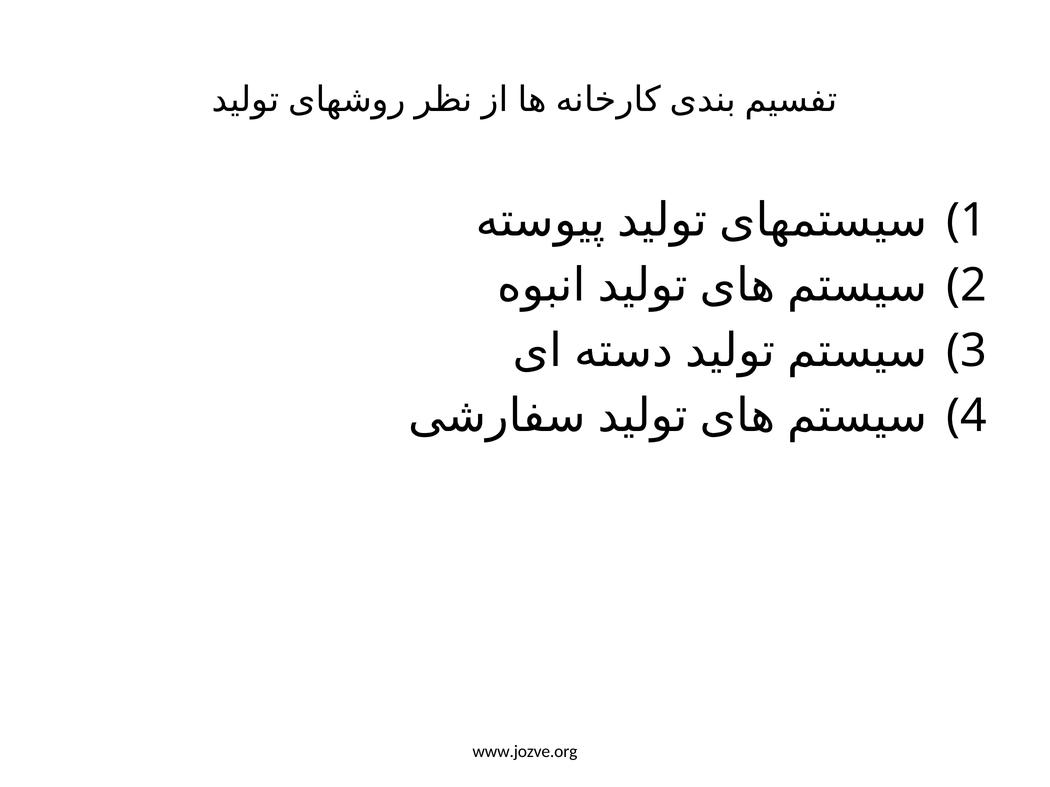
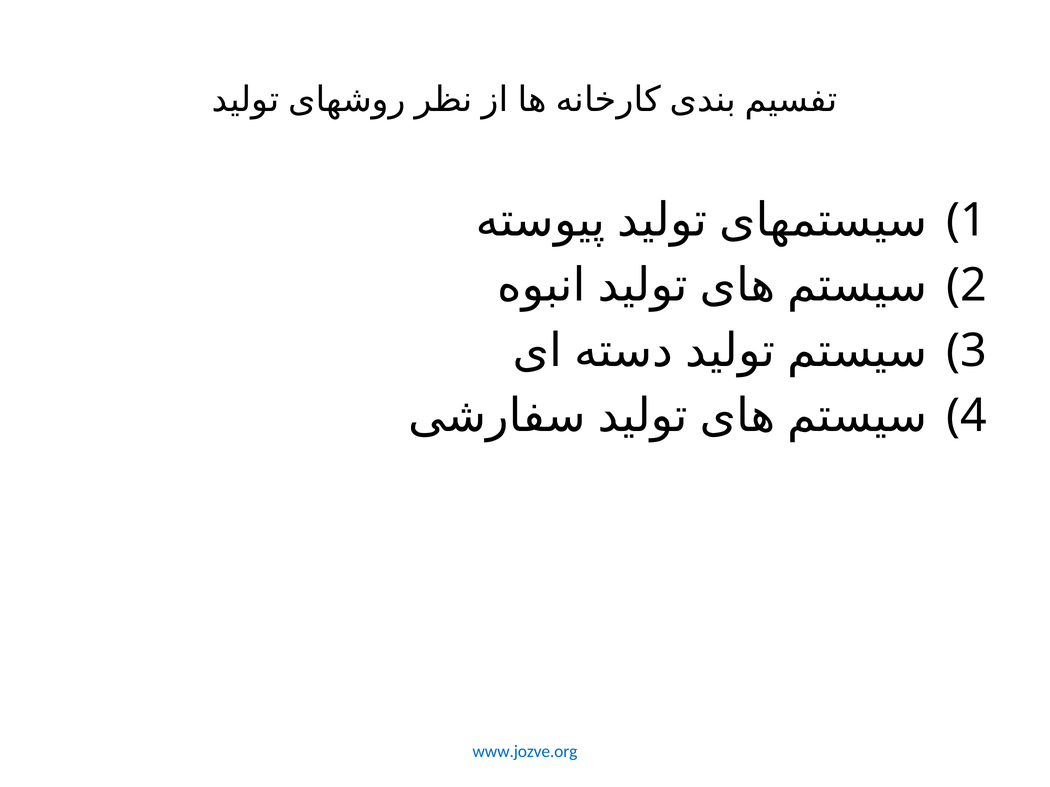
www.jozve.org colour: black -> blue (525, 752)
